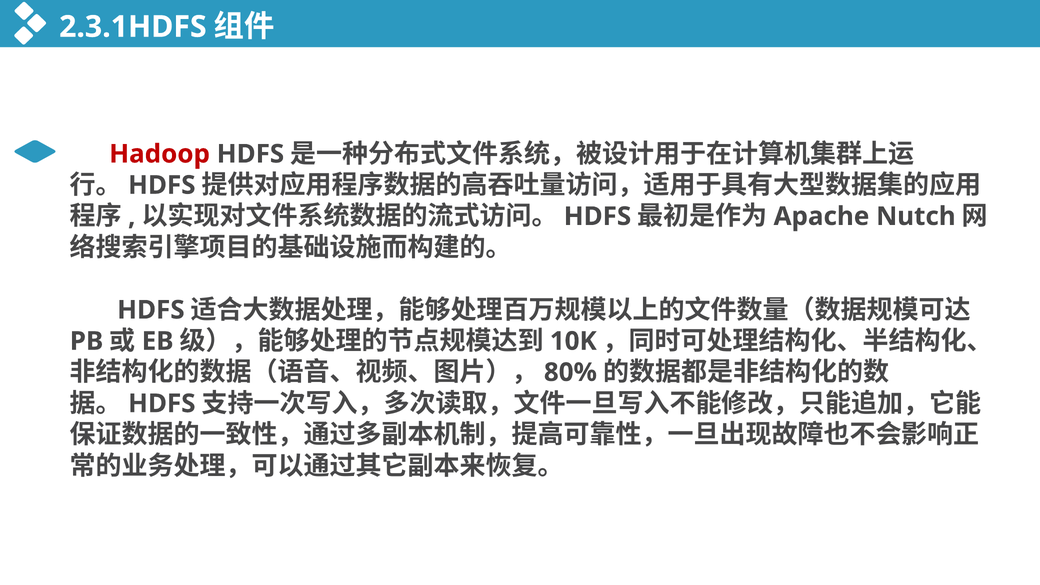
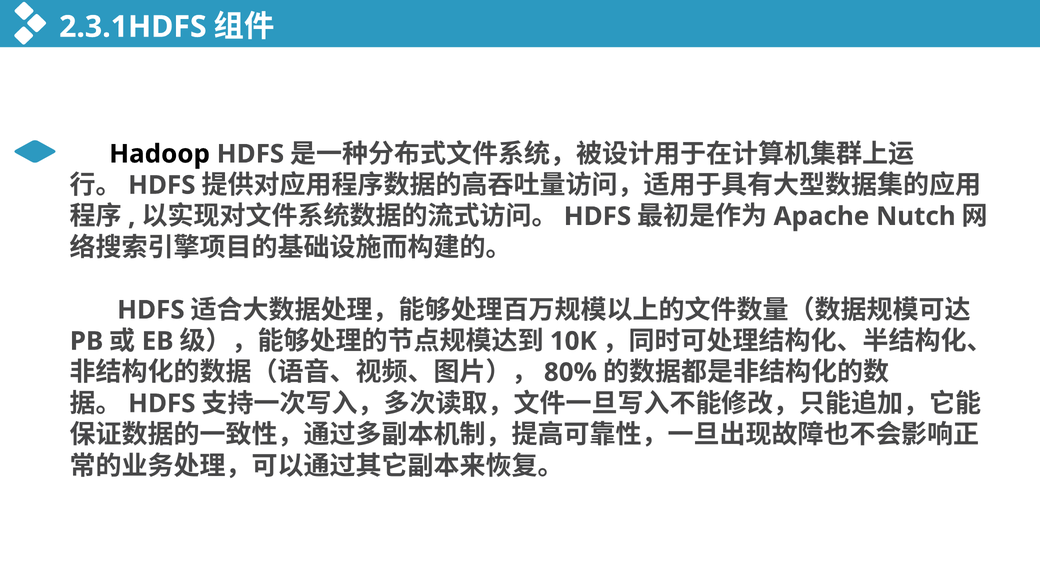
Hadoop colour: red -> black (160, 154)
